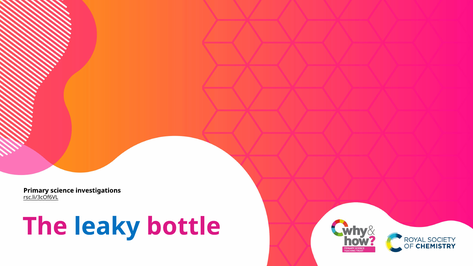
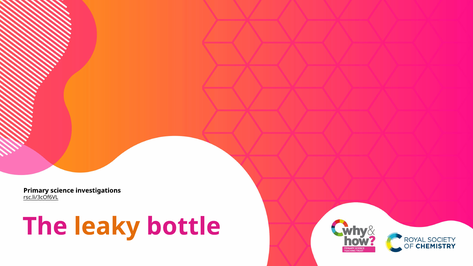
leaky colour: blue -> orange (107, 226)
